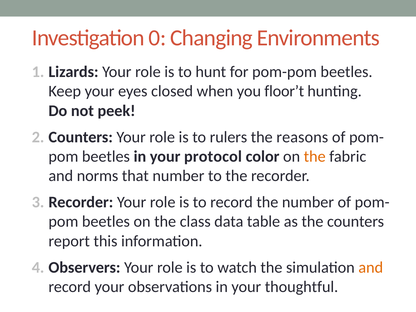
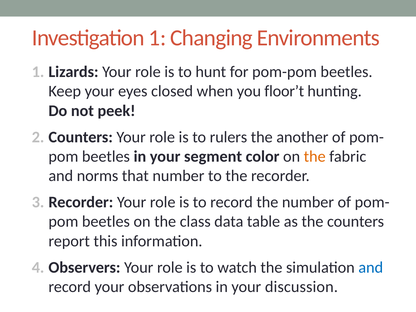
Investigation 0: 0 -> 1 (157, 38)
reasons: reasons -> another (302, 137)
protocol: protocol -> segment (213, 156)
and colour: orange -> blue (371, 267)
thoughtful: thoughtful -> discussion (301, 287)
